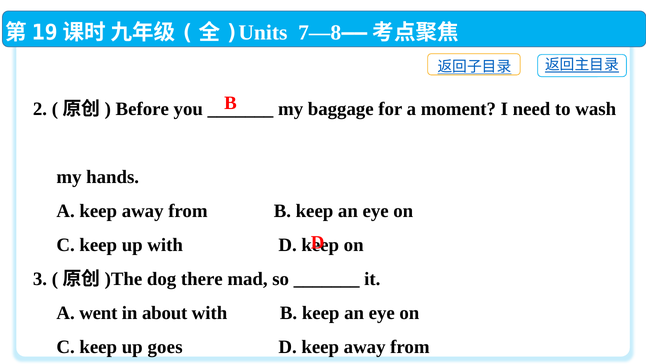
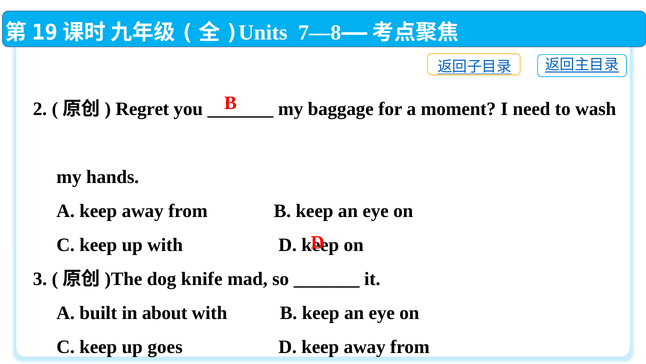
Before: Before -> Regret (142, 109)
there: there -> knife (202, 279)
went: went -> built (98, 312)
